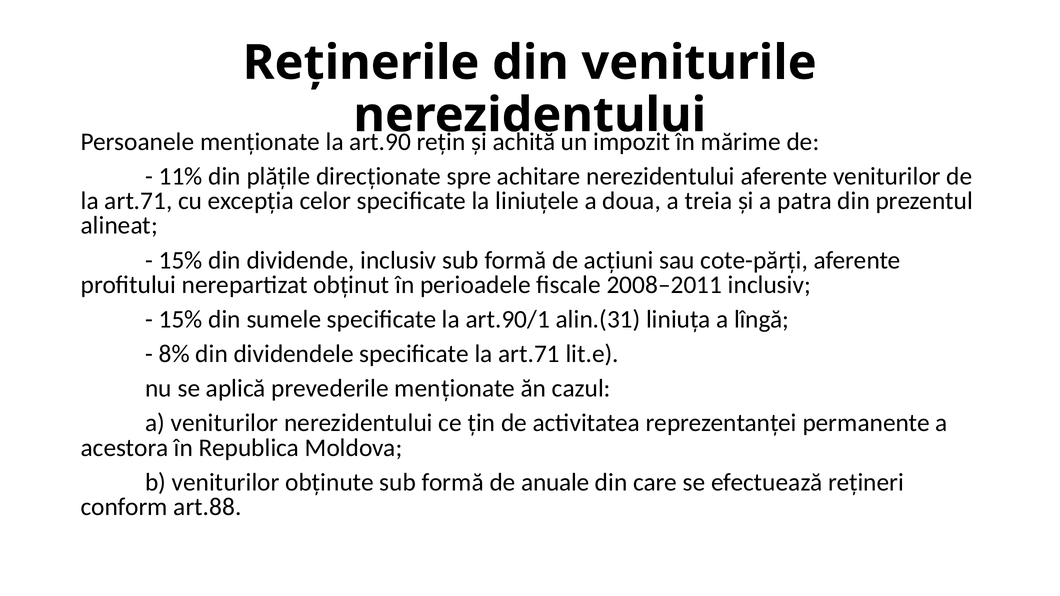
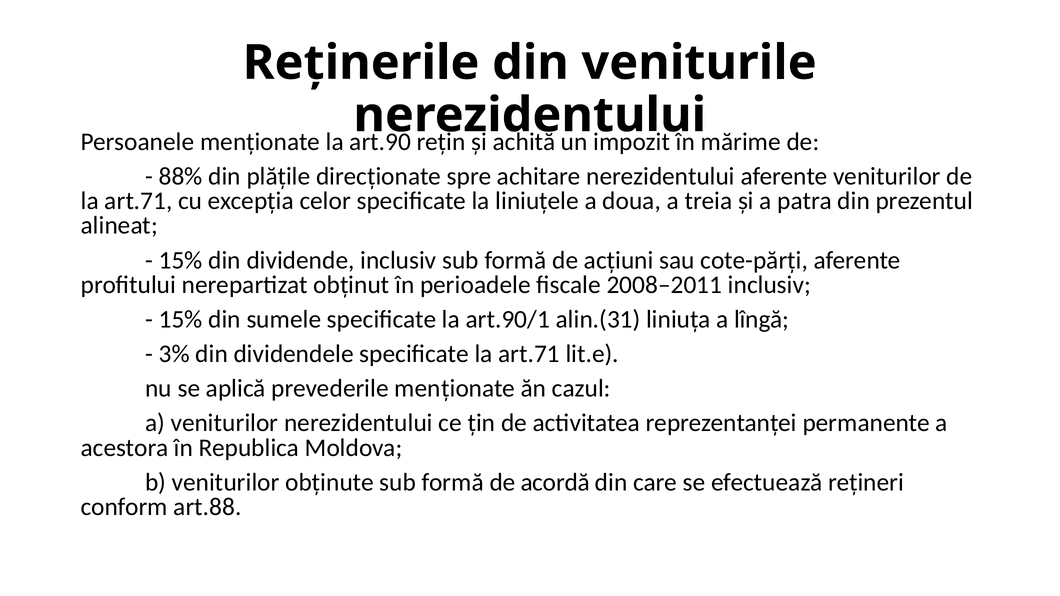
11%: 11% -> 88% (181, 176)
8%: 8% -> 3% (174, 354)
anuale: anuale -> acordă (555, 483)
